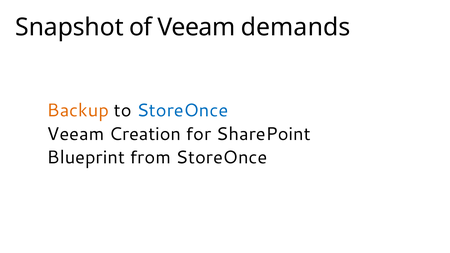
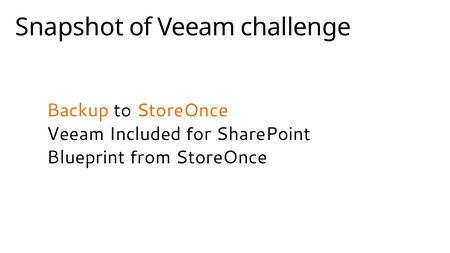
demands: demands -> challenge (296, 27)
StoreOnce colour: blue -> orange (183, 111)
Creation: Creation -> Included (145, 134)
